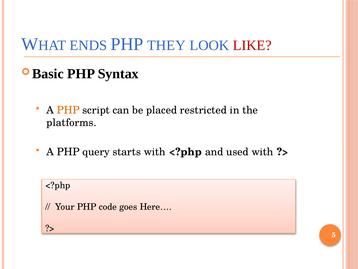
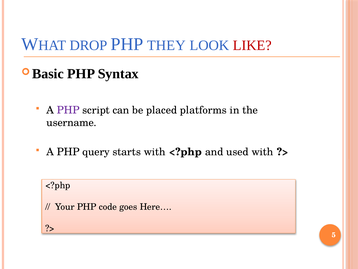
ENDS: ENDS -> DROP (88, 45)
PHP colour: orange -> purple (68, 110)
restricted: restricted -> platforms (203, 110)
platforms: platforms -> username (72, 122)
